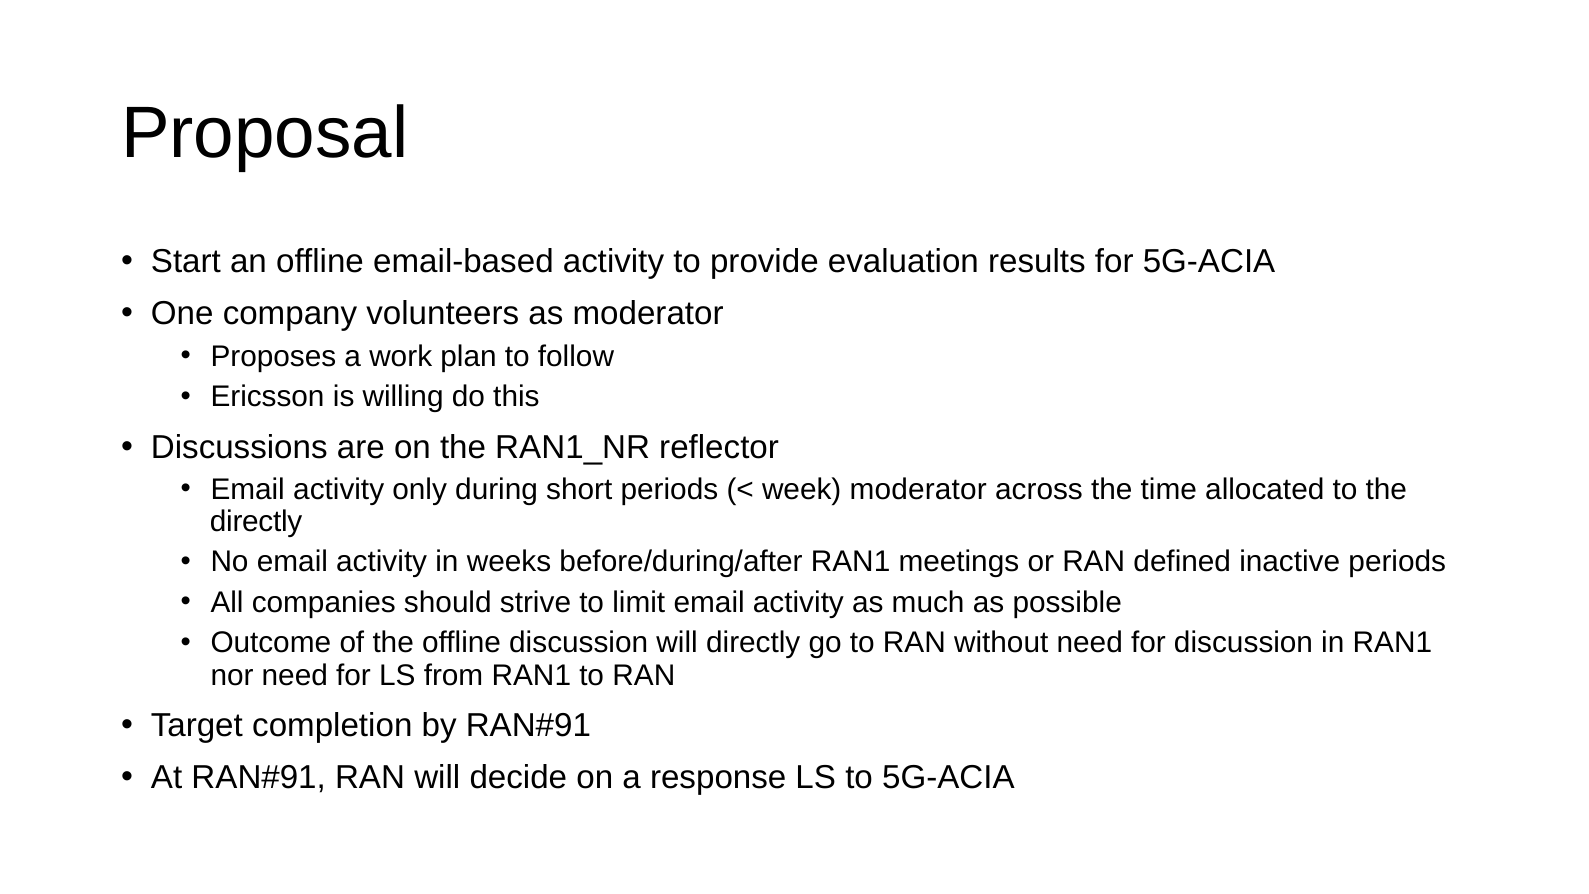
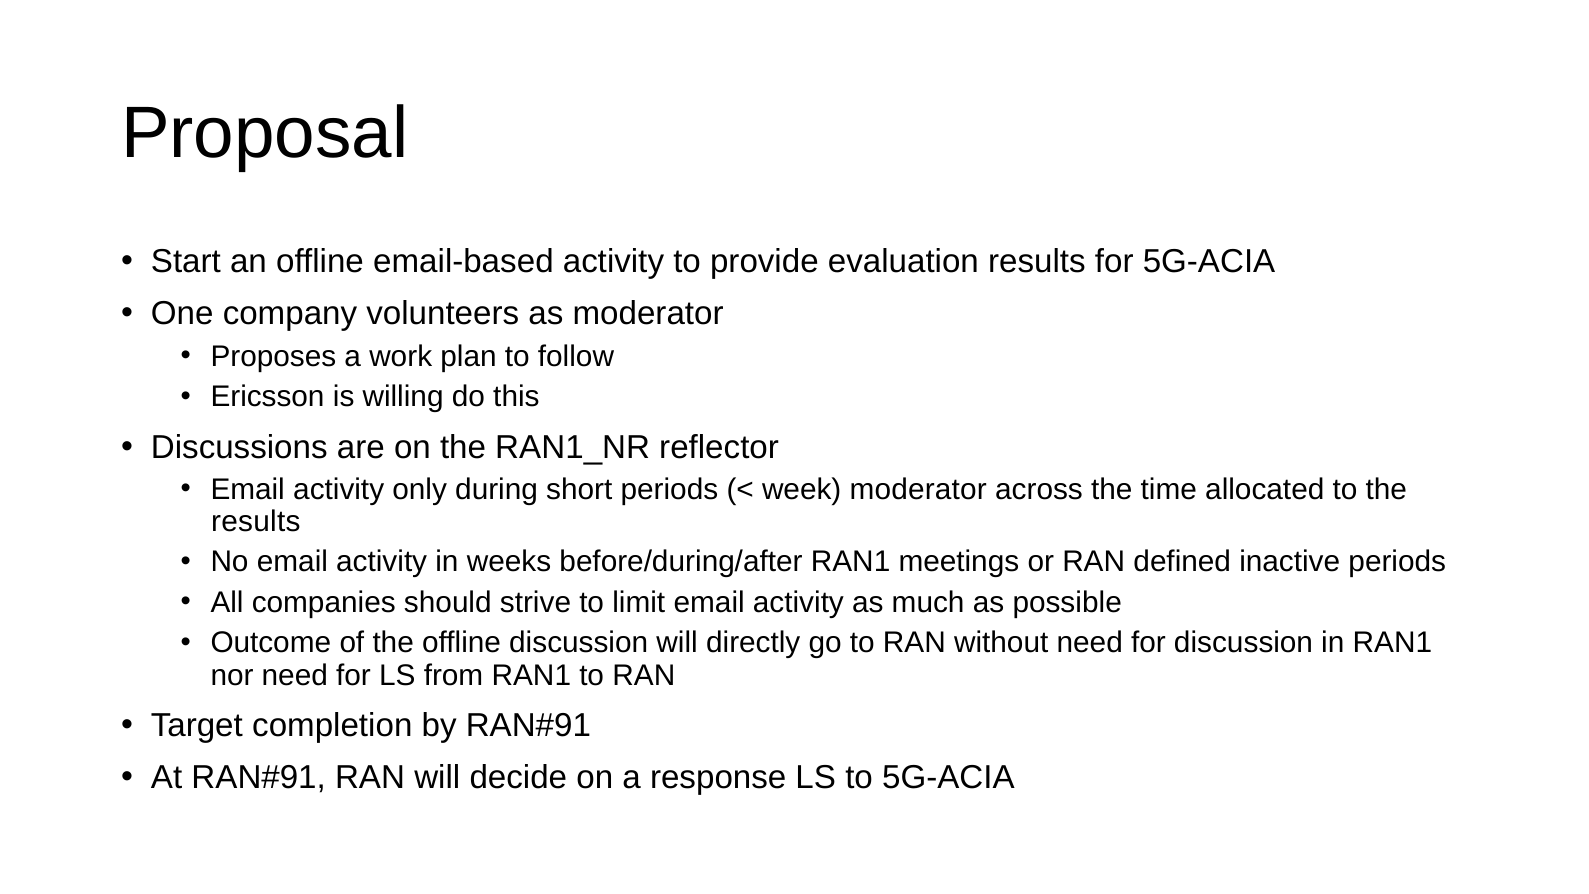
directly: directly -> results (256, 522)
